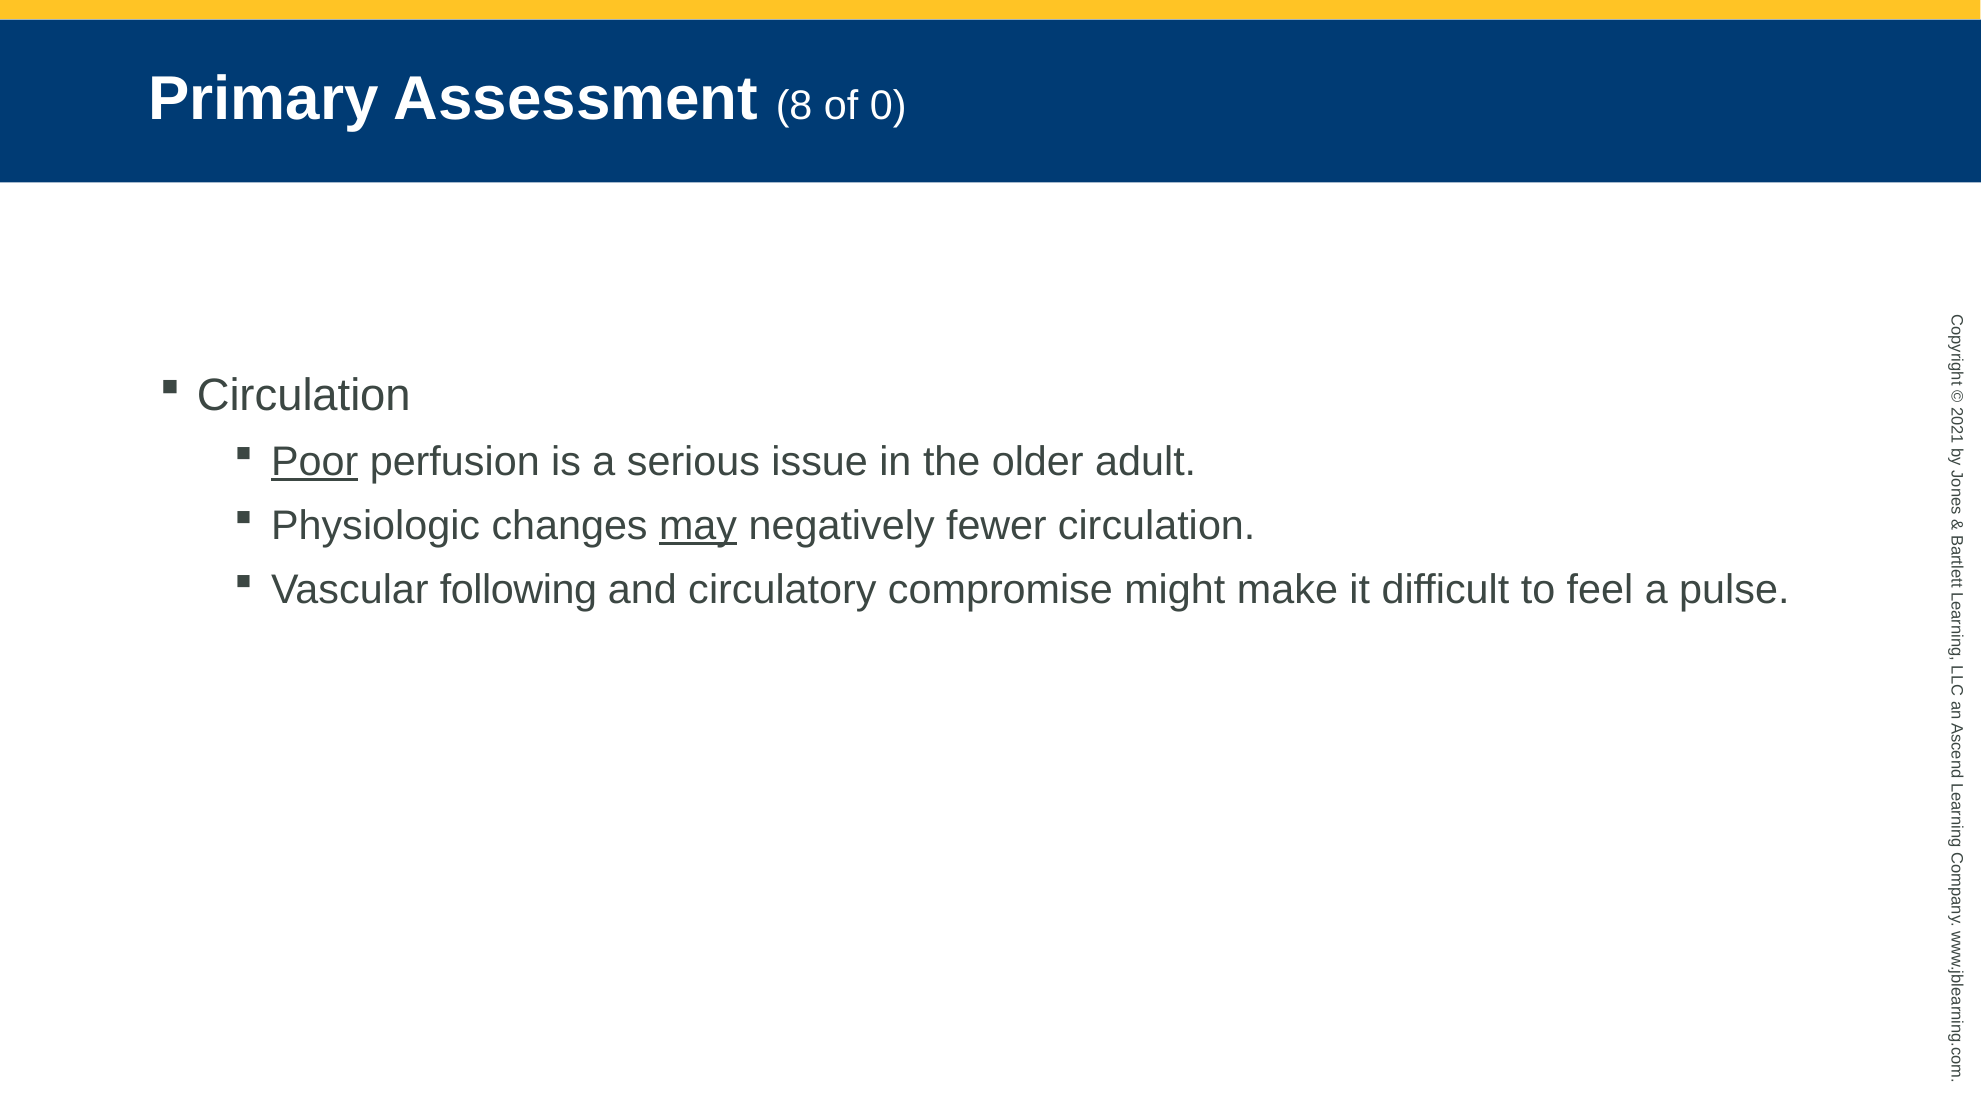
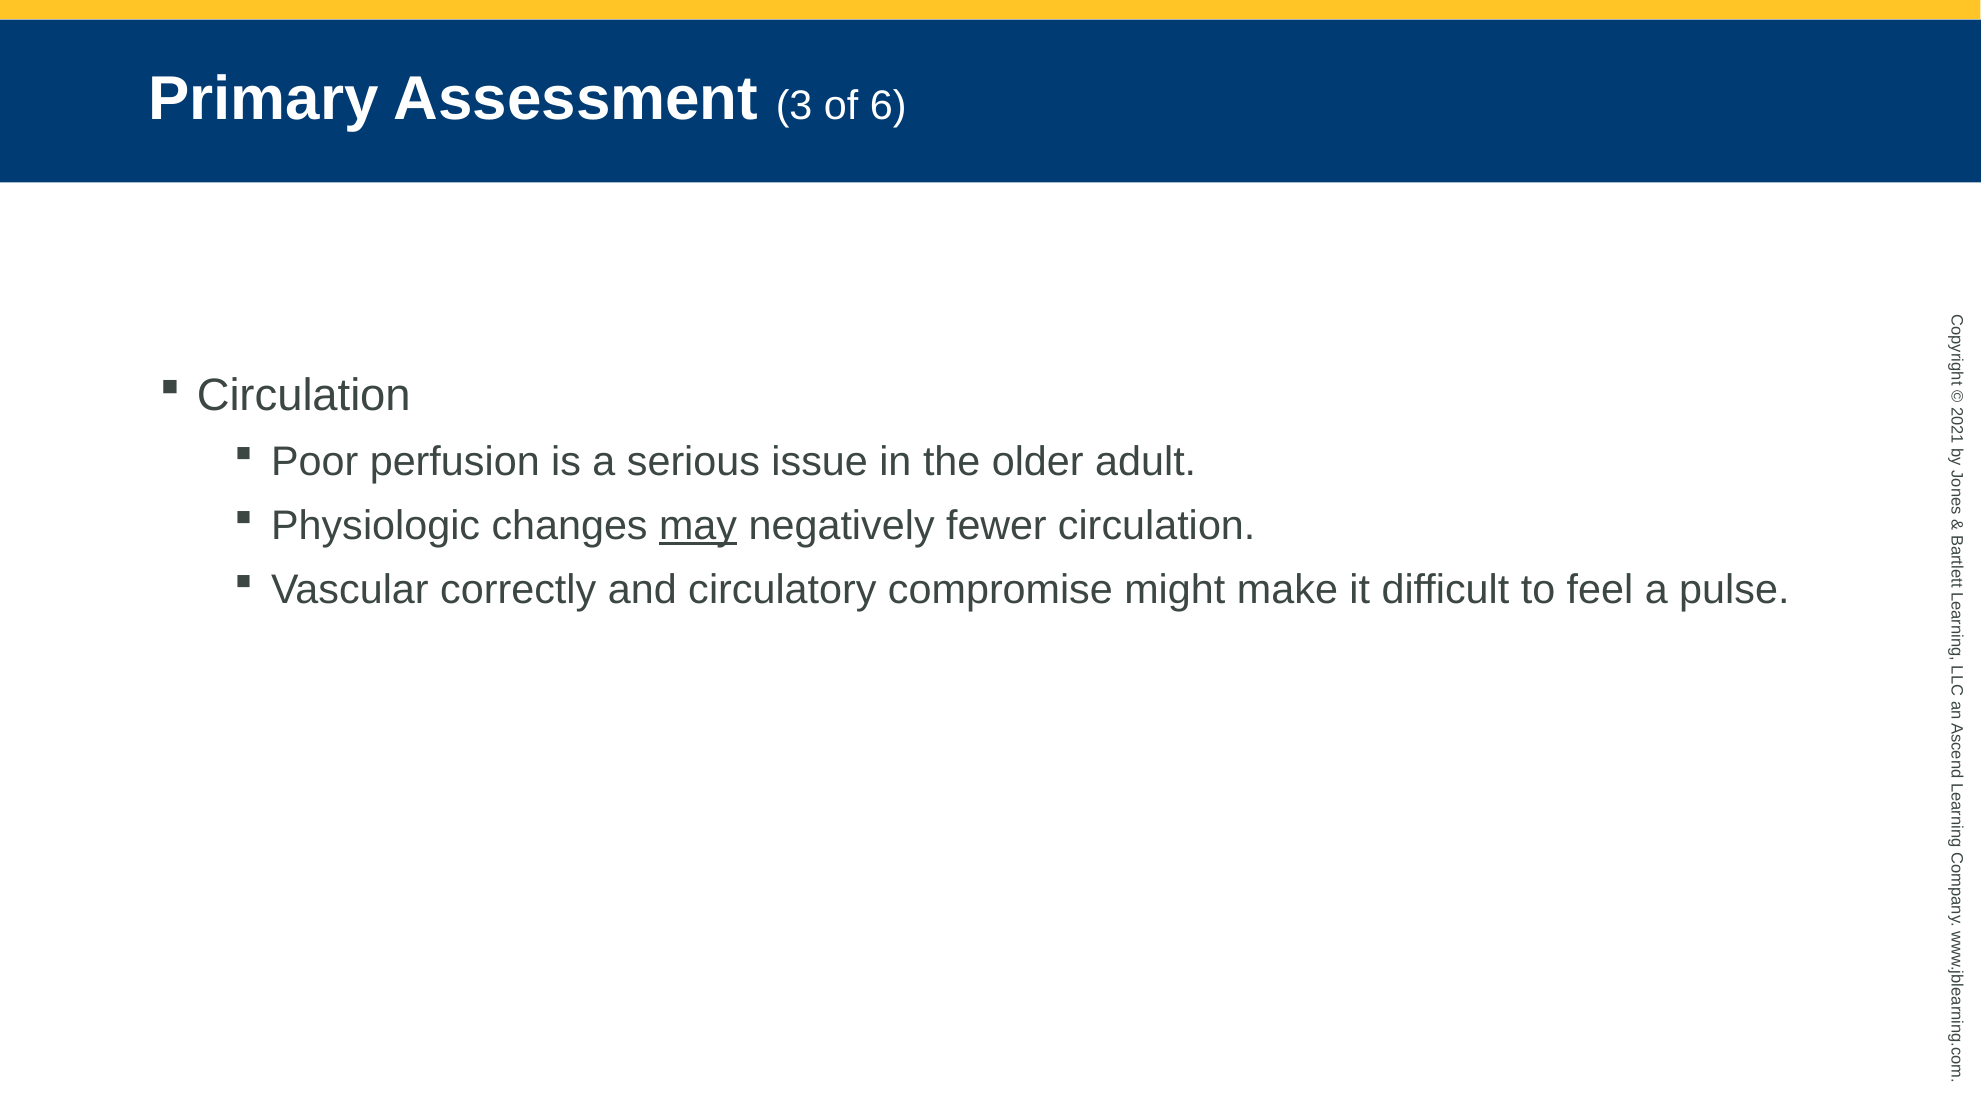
8: 8 -> 3 (794, 106)
of 0: 0 -> 6 (888, 106)
Poor underline: present -> none (315, 462)
following: following -> correctly (518, 590)
